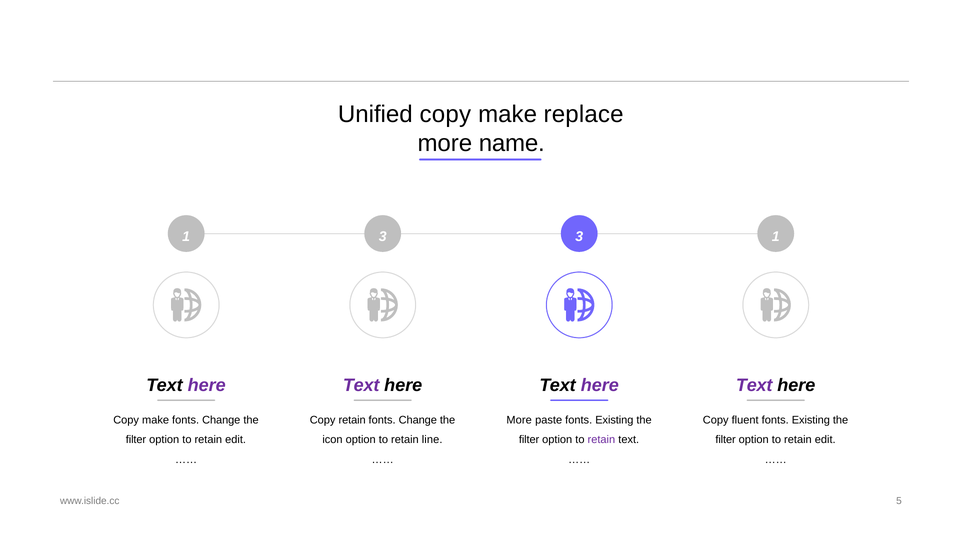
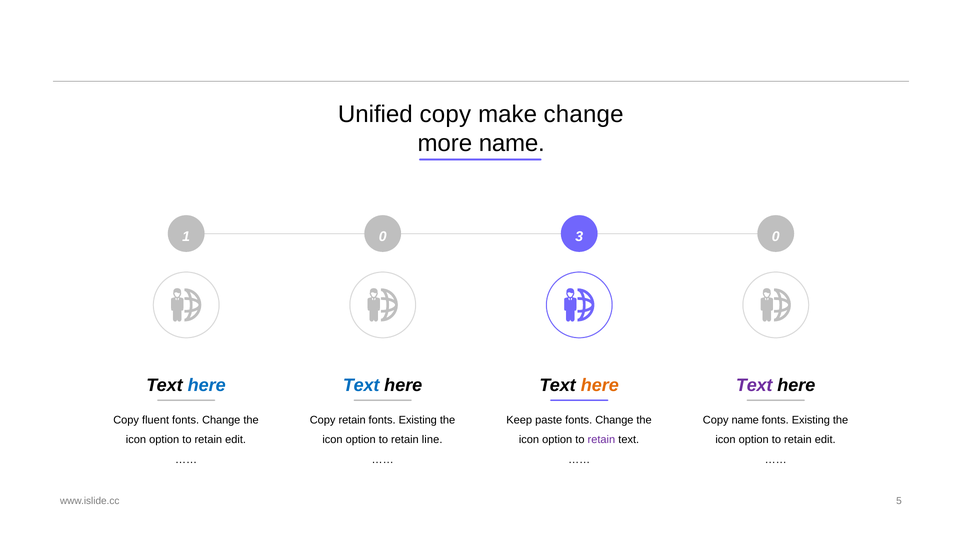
make replace: replace -> change (584, 114)
1 3: 3 -> 0 (383, 237)
3 1: 1 -> 0 (776, 237)
here colour: purple -> blue (207, 386)
Text colour: purple -> blue (361, 386)
here colour: purple -> orange (600, 386)
make: make -> fluent (156, 420)
Change: Change -> Existing (418, 420)
More: More -> Keep (519, 420)
paste fonts Existing: Existing -> Change (614, 420)
Copy fluent: fluent -> name (745, 420)
filter: filter -> icon (136, 440)
filter: filter -> icon (529, 440)
filter: filter -> icon (726, 440)
